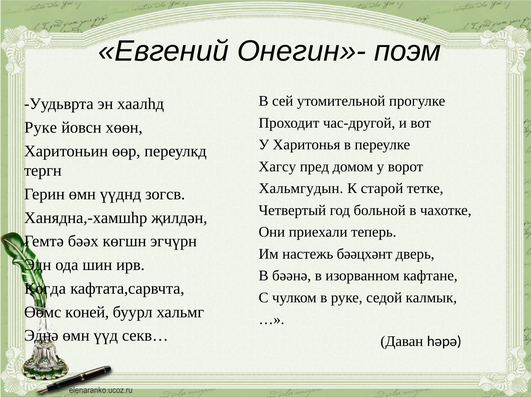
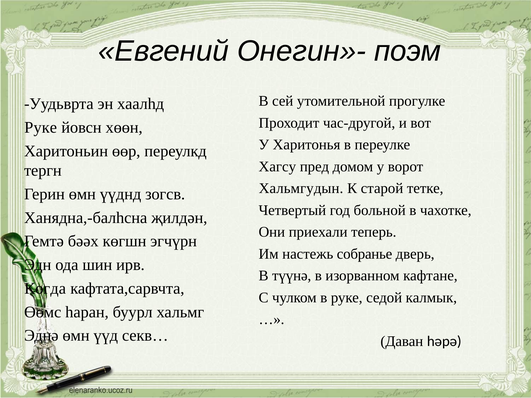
Ханядна,-хамшһр: Ханядна,-хамшһр -> Ханядна,-балһсна (86, 218)
бəəцхəнт: бəəцхəнт -> собранье (365, 254)
бəəнə: бəəнə -> түүнə (292, 276)
коней: коней -> һаран (87, 312)
